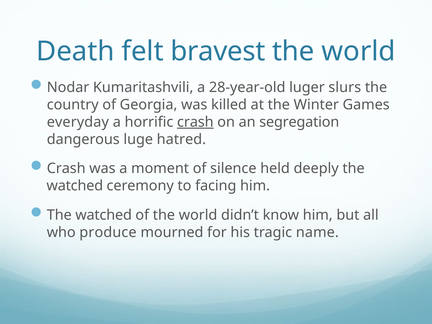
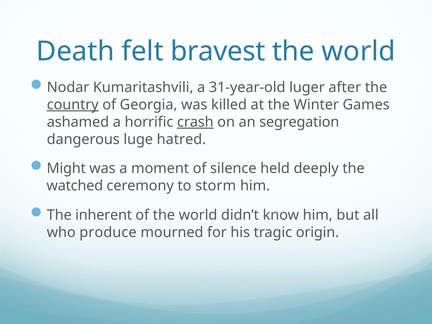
28-year-old: 28-year-old -> 31-year-old (247, 87)
slurs: slurs -> after (345, 87)
country underline: none -> present (73, 105)
everyday: everyday -> ashamed (78, 122)
Crash: Crash -> Might (66, 169)
facing: facing -> storm (216, 186)
watched: watched -> inherent (104, 215)
name: name -> origin (317, 232)
